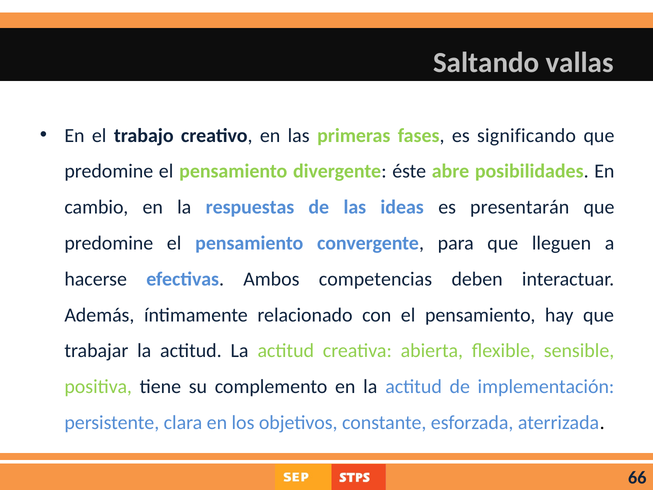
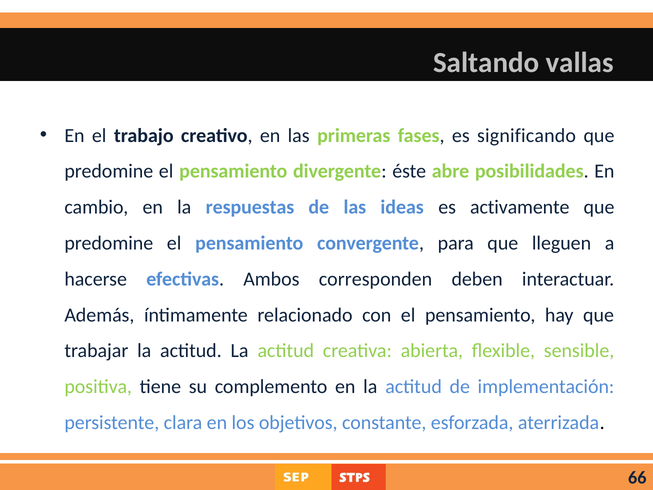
presentarán: presentarán -> activamente (520, 207)
competencias: competencias -> corresponden (375, 279)
